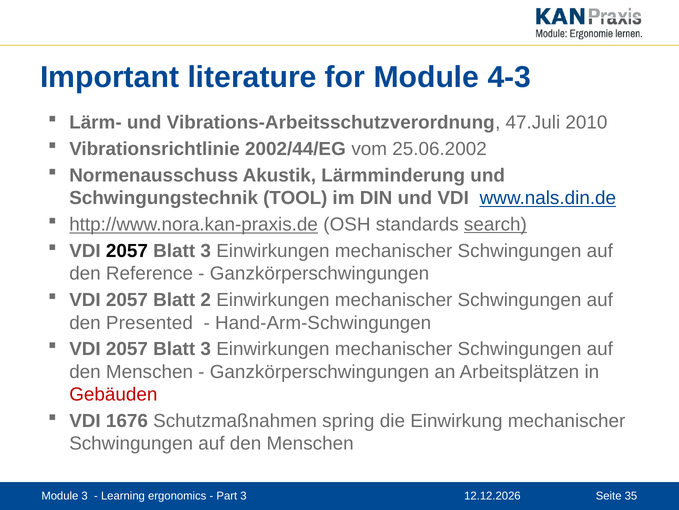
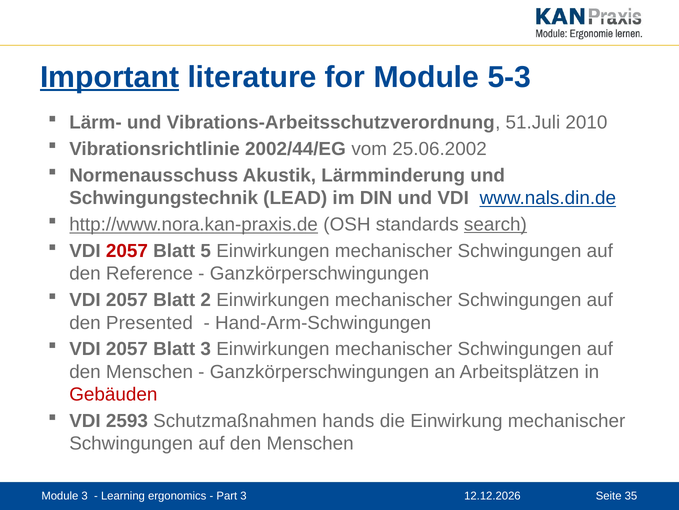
Important underline: none -> present (110, 77)
4-3: 4-3 -> 5-3 (509, 77)
47.Juli: 47.Juli -> 51.Juli (533, 122)
TOOL: TOOL -> LEAD (295, 198)
2057 colour: black -> red (127, 251)
3: 3 -> 5 (206, 251)
1676: 1676 -> 2593 (127, 420)
spring: spring -> hands (348, 420)
